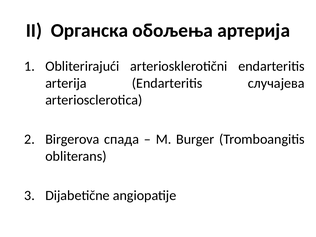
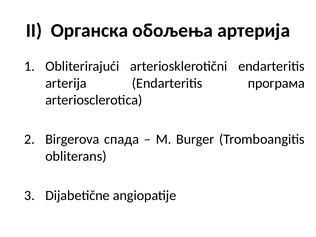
случајева: случајева -> програма (276, 83)
